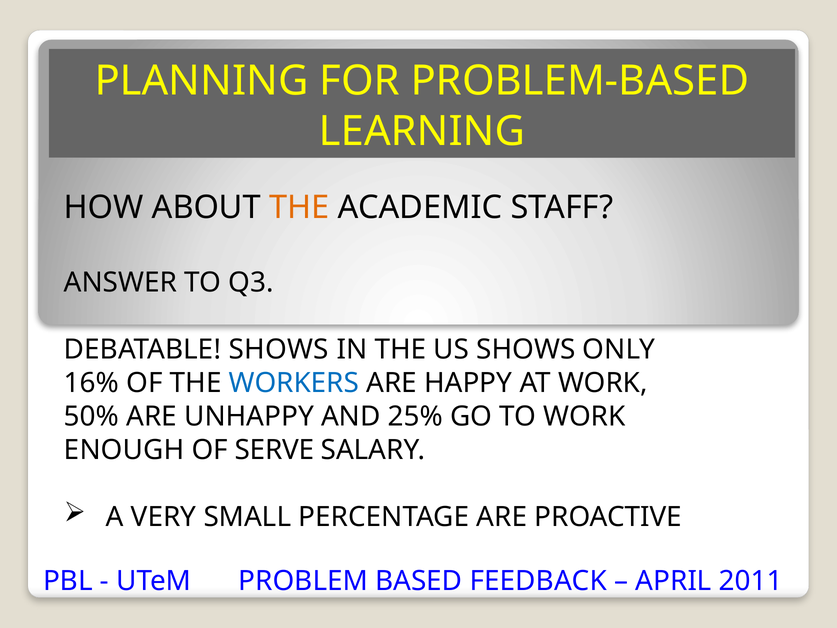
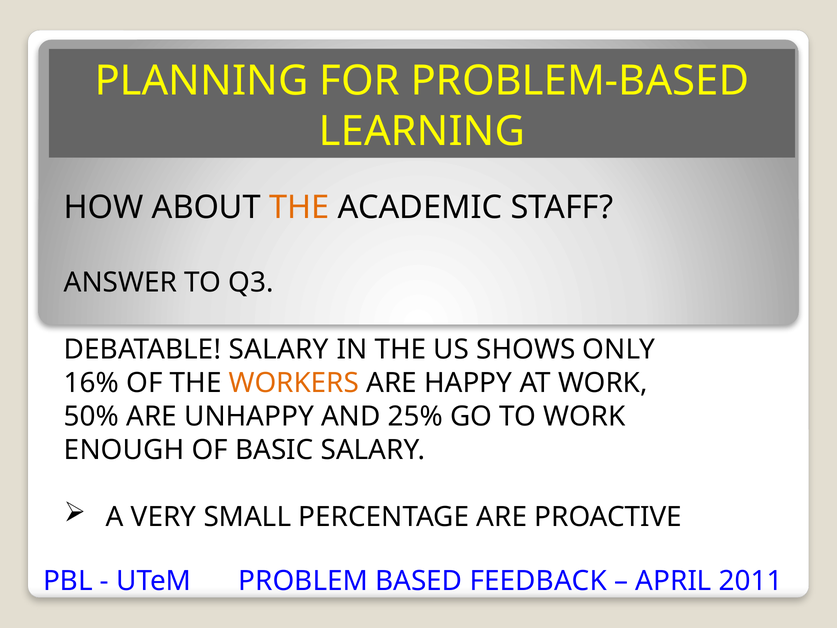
DEBATABLE SHOWS: SHOWS -> SALARY (279, 349)
WORKERS colour: blue -> orange (294, 383)
SERVE: SERVE -> BASIC (274, 450)
